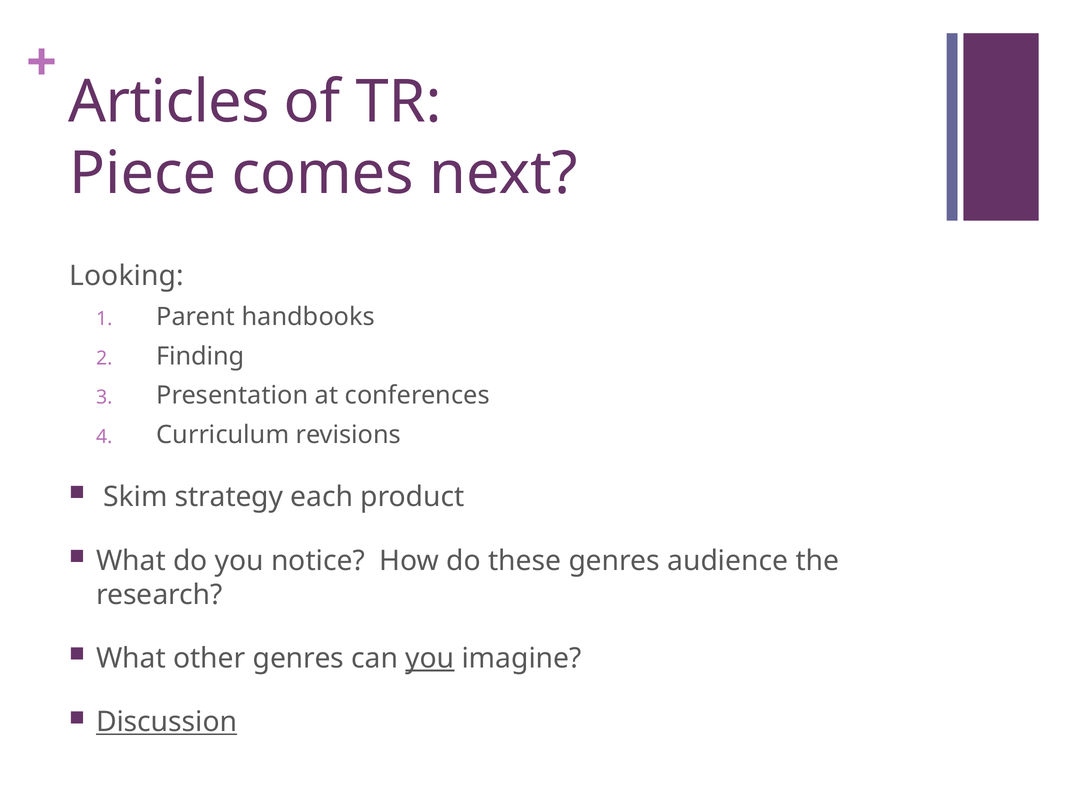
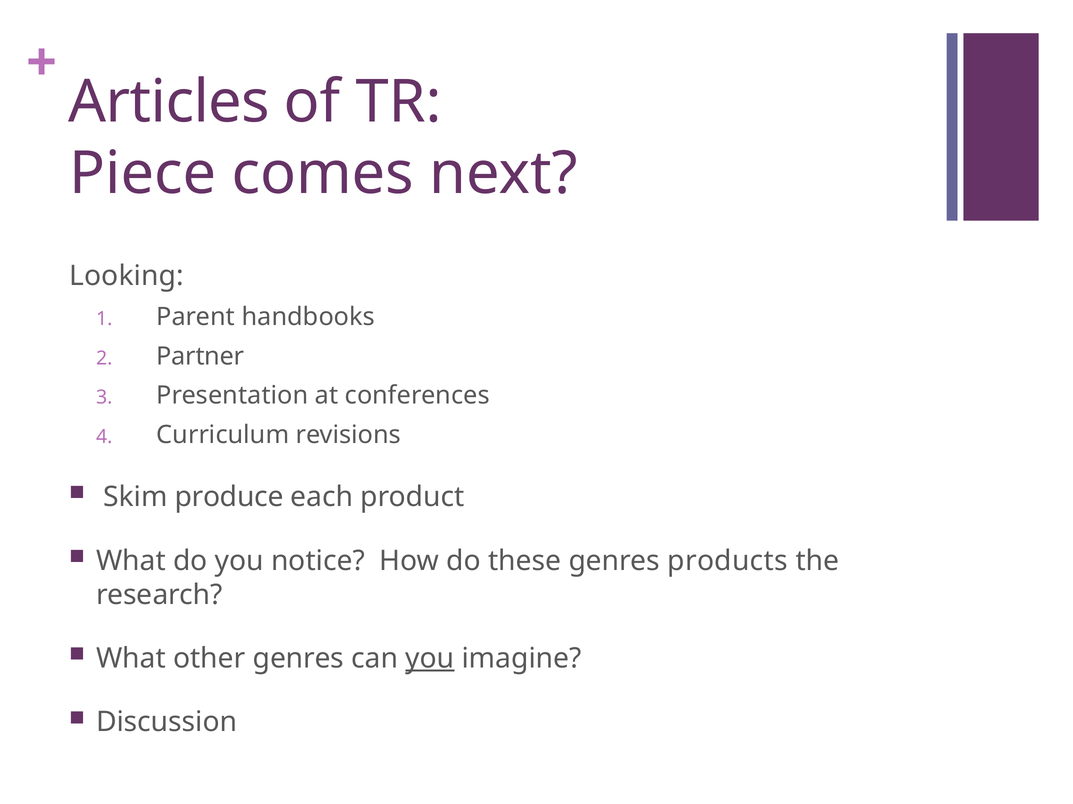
Finding: Finding -> Partner (200, 357)
strategy: strategy -> produce (229, 498)
audience: audience -> products (728, 561)
Discussion underline: present -> none (167, 723)
